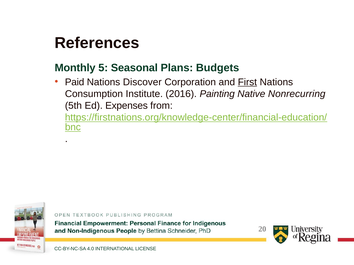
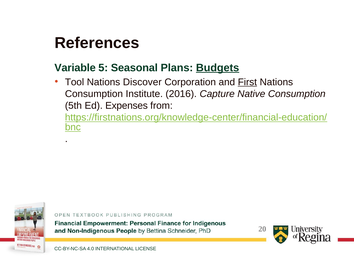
Monthly: Monthly -> Variable (75, 68)
Budgets underline: none -> present (218, 68)
Paid: Paid -> Tool (75, 82)
Painting: Painting -> Capture (217, 94)
Native Nonrecurring: Nonrecurring -> Consumption (297, 94)
